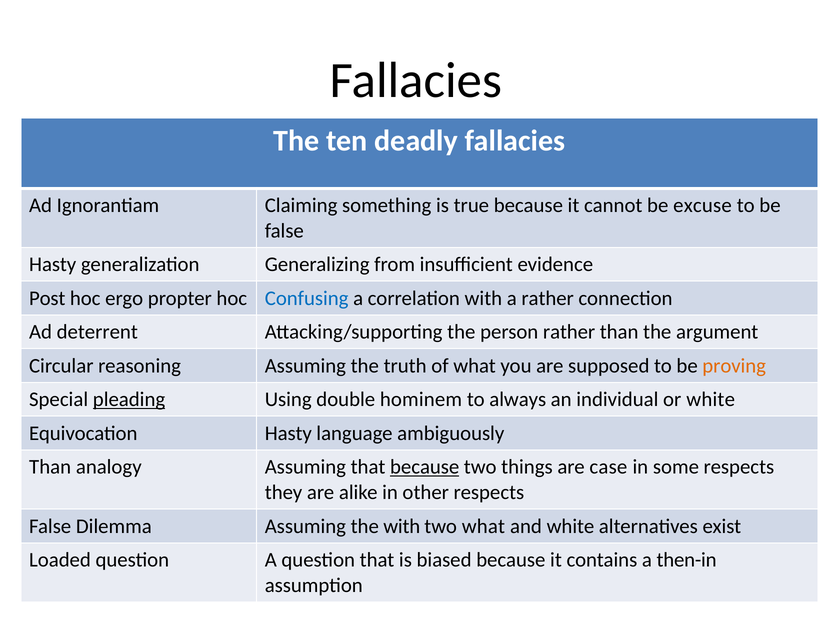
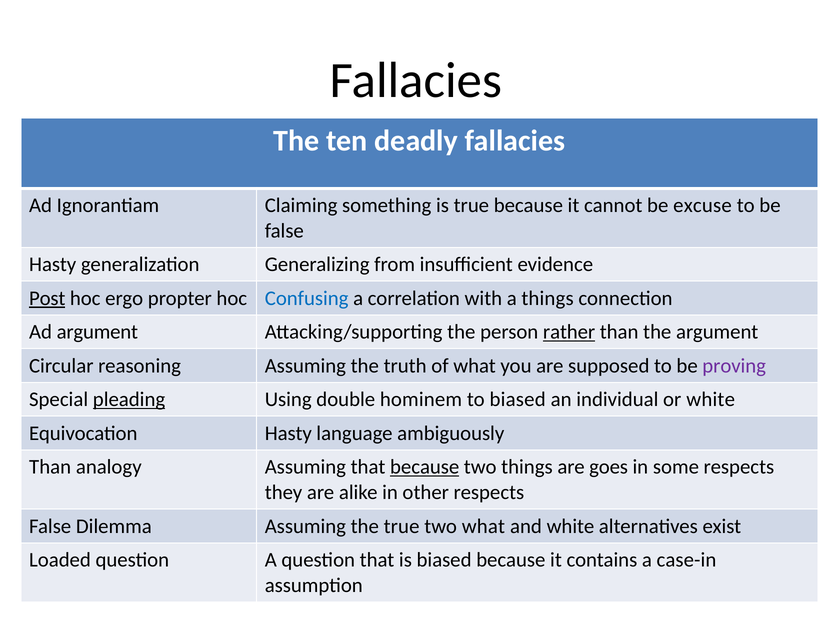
Post underline: none -> present (47, 298)
a rather: rather -> things (548, 298)
Ad deterrent: deterrent -> argument (97, 332)
rather underline: none -> present (569, 332)
proving colour: orange -> purple (734, 366)
to always: always -> biased (518, 400)
case: case -> goes (609, 467)
the with: with -> true (402, 526)
then-in: then-in -> case-in (686, 560)
